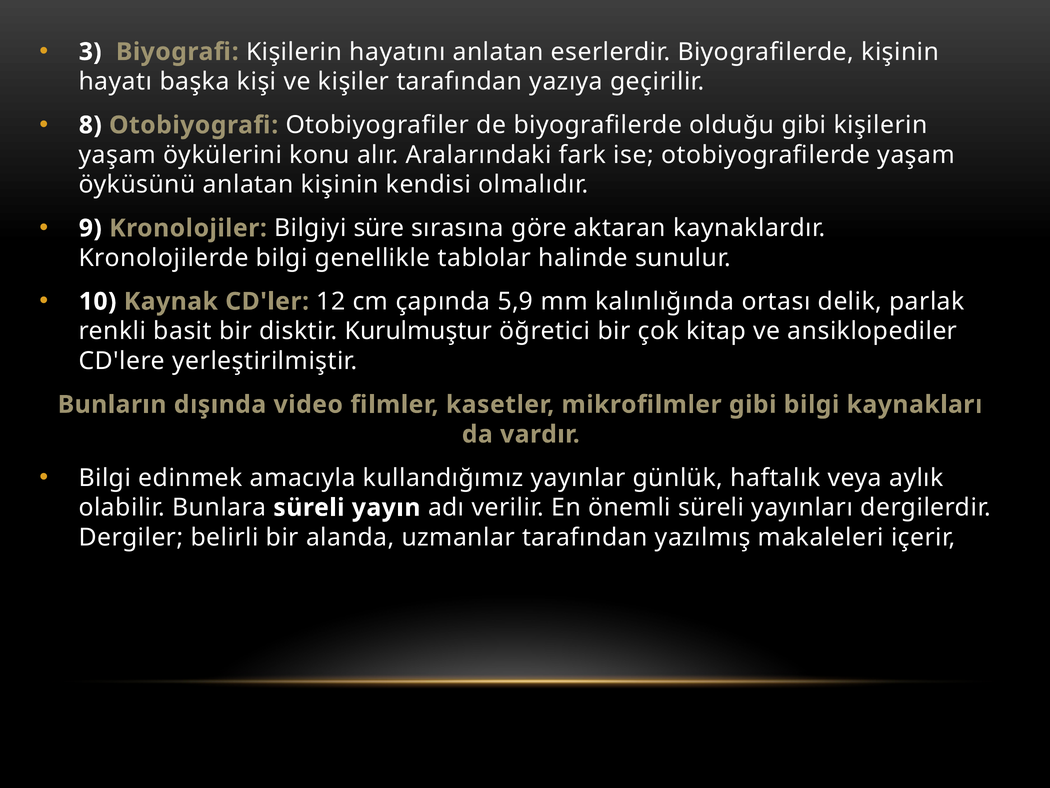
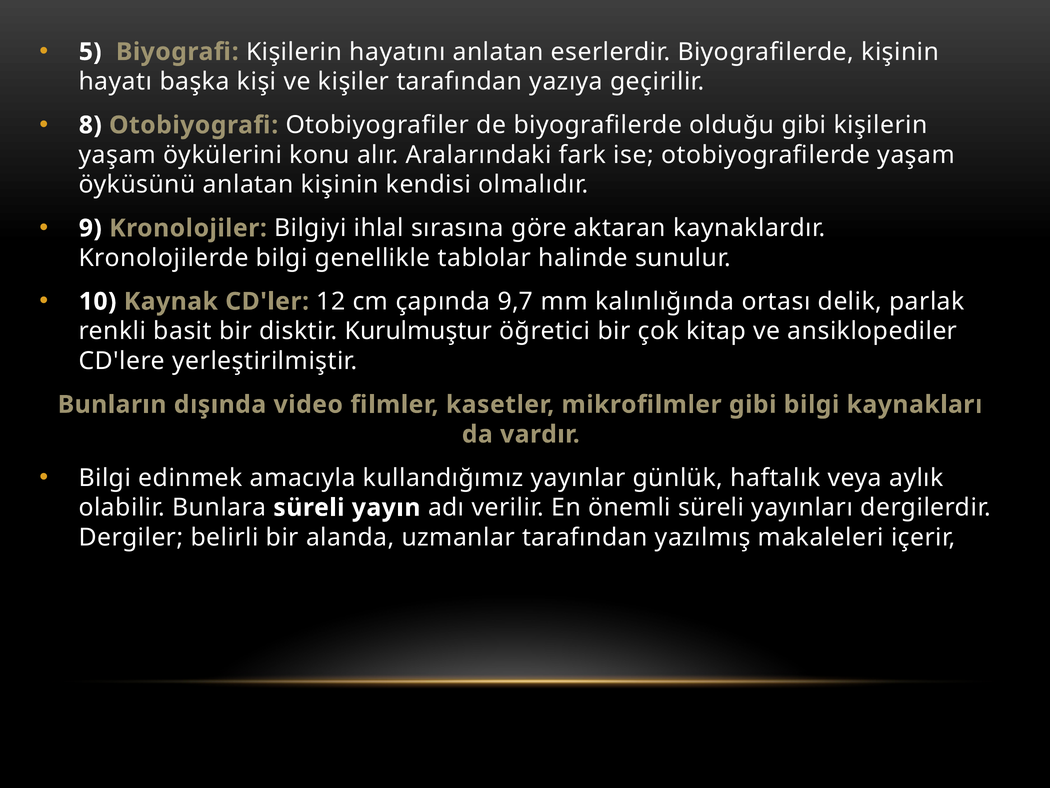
3: 3 -> 5 (90, 52)
süre: süre -> ihlal (379, 228)
5,9: 5,9 -> 9,7 (515, 301)
